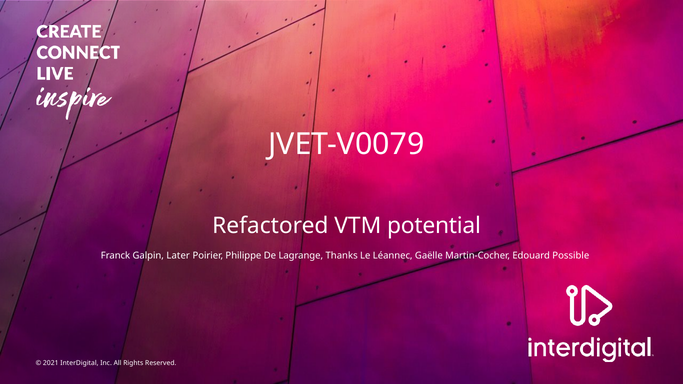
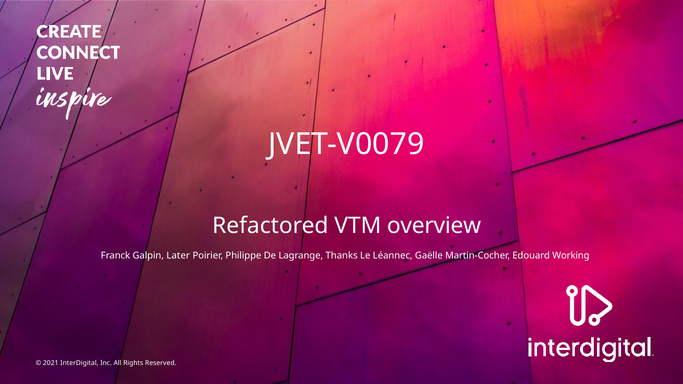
potential: potential -> overview (434, 226)
Possible: Possible -> Working (571, 256)
